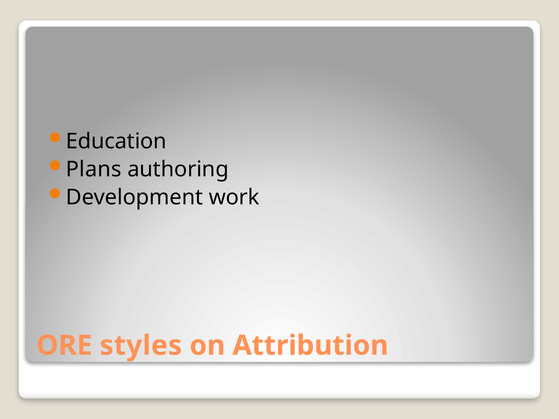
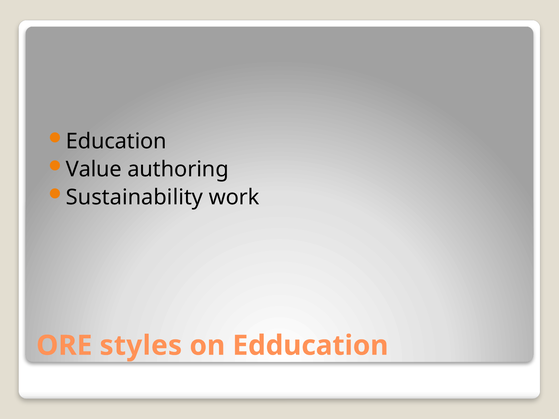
Plans: Plans -> Value (94, 169)
Development: Development -> Sustainability (134, 197)
Attribution: Attribution -> Edducation (310, 346)
